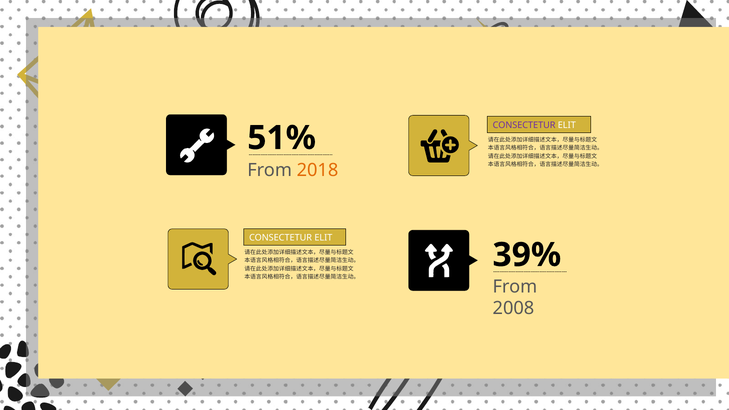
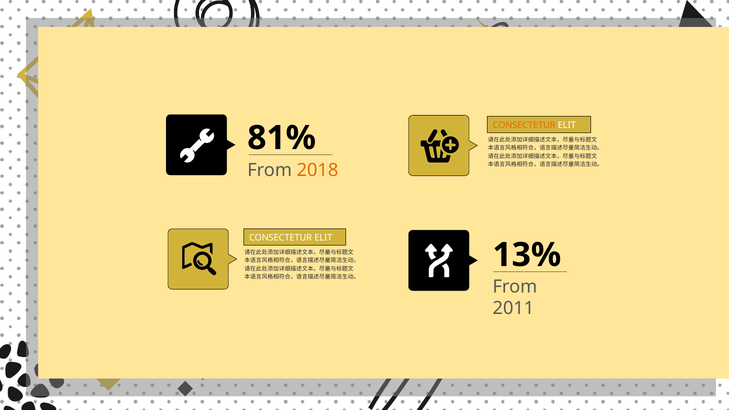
CONSECTETUR colour: purple -> orange (524, 125)
51%: 51% -> 81% (282, 138)
39%: 39% -> 13% (527, 255)
2008: 2008 -> 2011 (513, 308)
